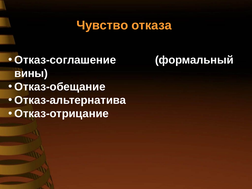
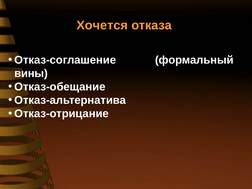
Чувство: Чувство -> Хочется (102, 25)
